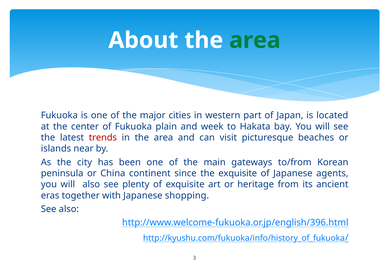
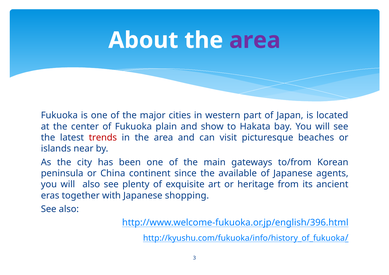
area colour: green -> purple (255, 40)
week: week -> show (212, 126)
the exquisite: exquisite -> available (238, 173)
